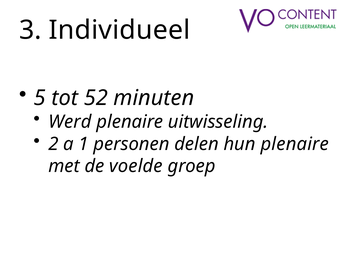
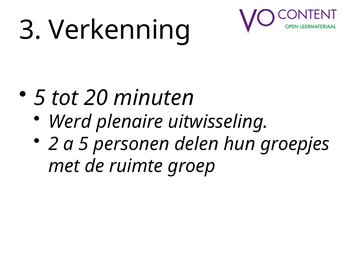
Individueel: Individueel -> Verkenning (120, 30)
52: 52 -> 20 (96, 98)
a 1: 1 -> 5 (84, 144)
hun plenaire: plenaire -> groepjes (295, 144)
voelde: voelde -> ruimte (136, 166)
